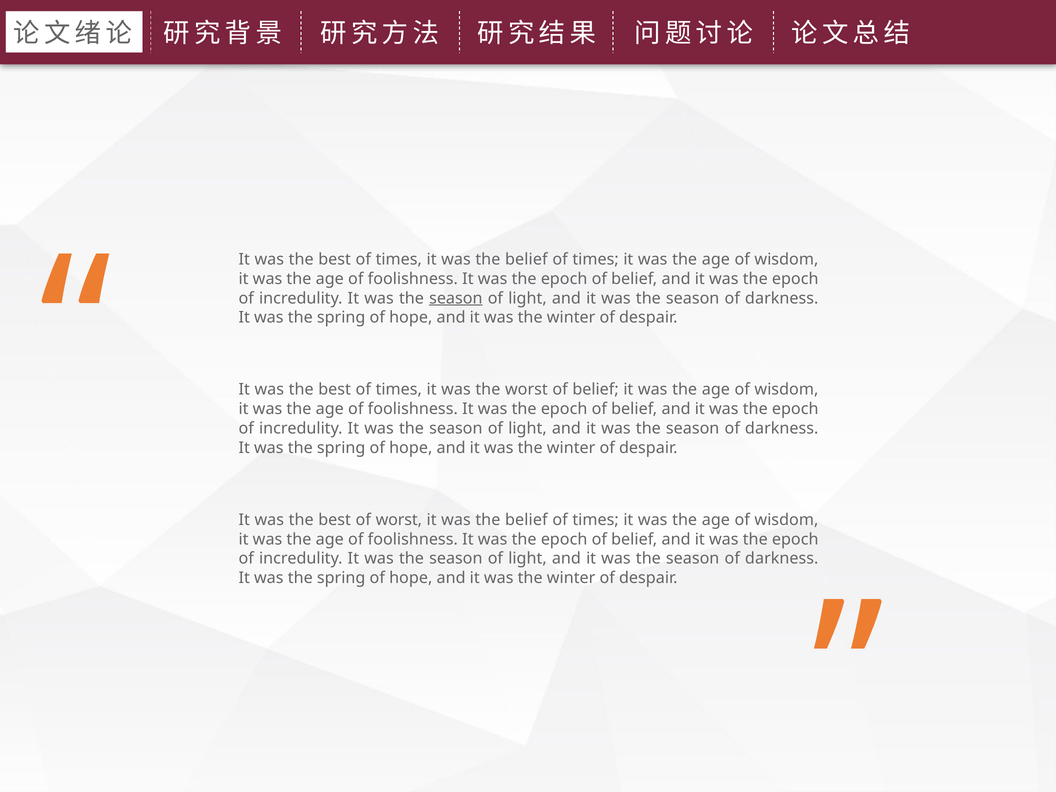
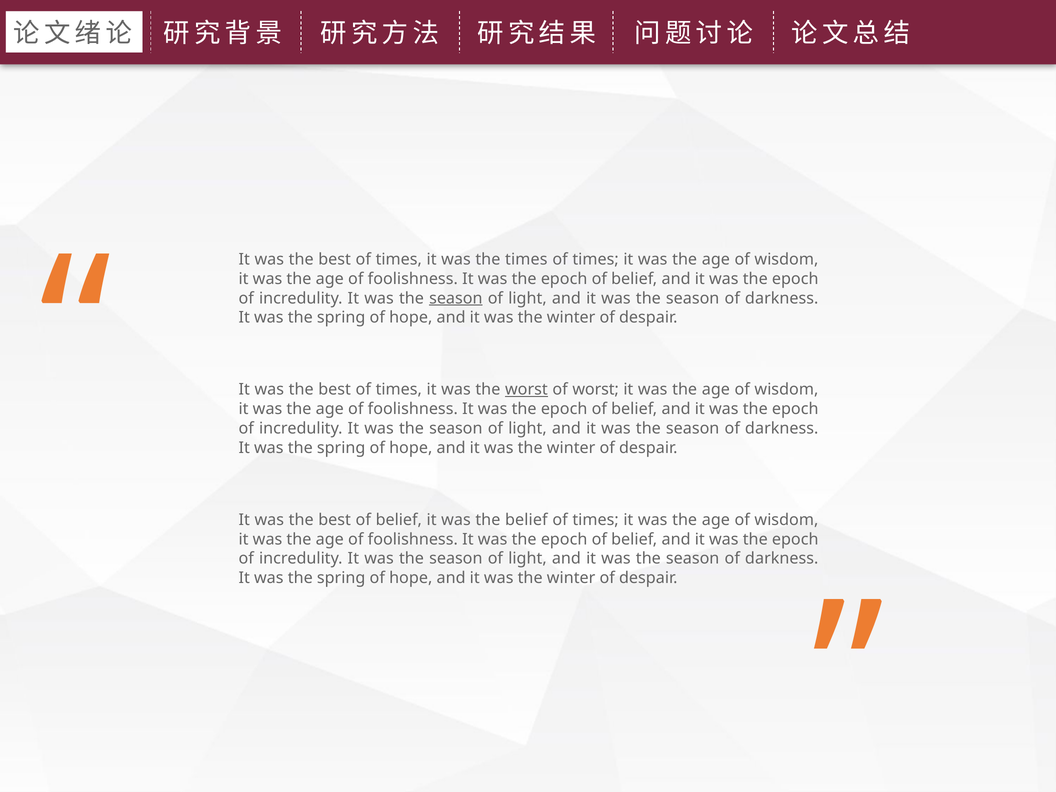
belief: belief -> times (526, 260)
worst underline: none -> present (526, 390)
belief: belief -> worst (596, 390)
best of worst: worst -> belief (399, 520)
